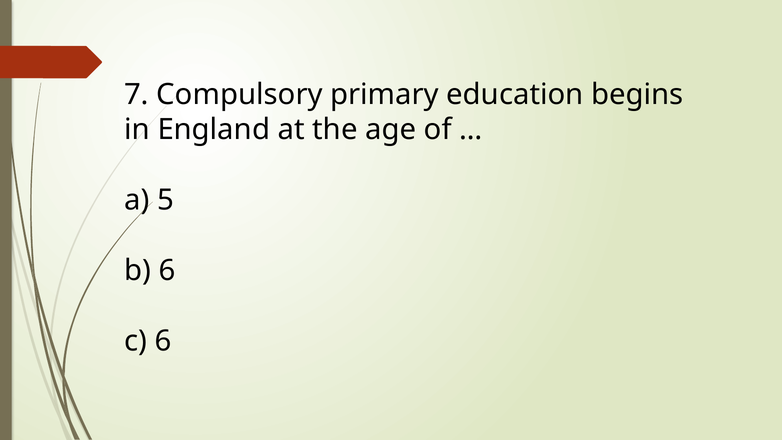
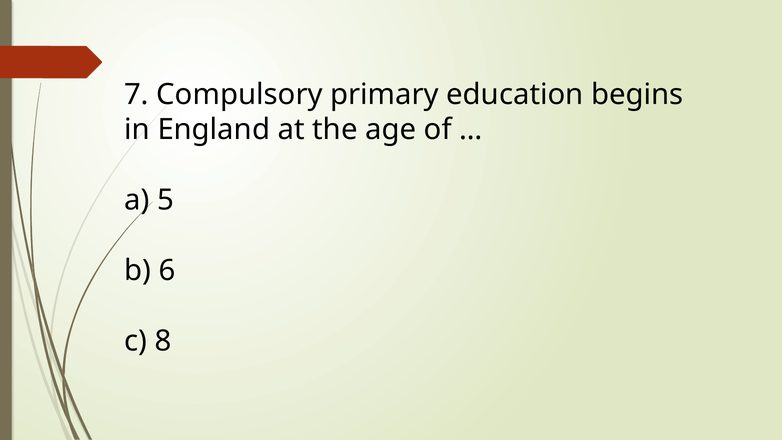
c 6: 6 -> 8 (163, 341)
